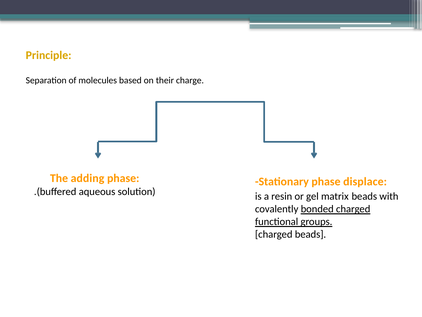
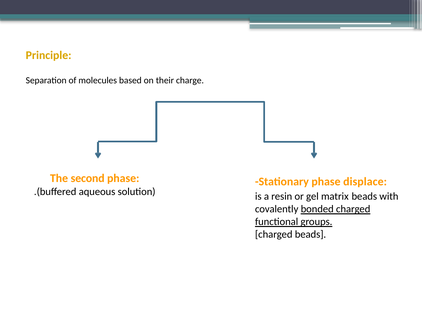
adding: adding -> second (88, 178)
